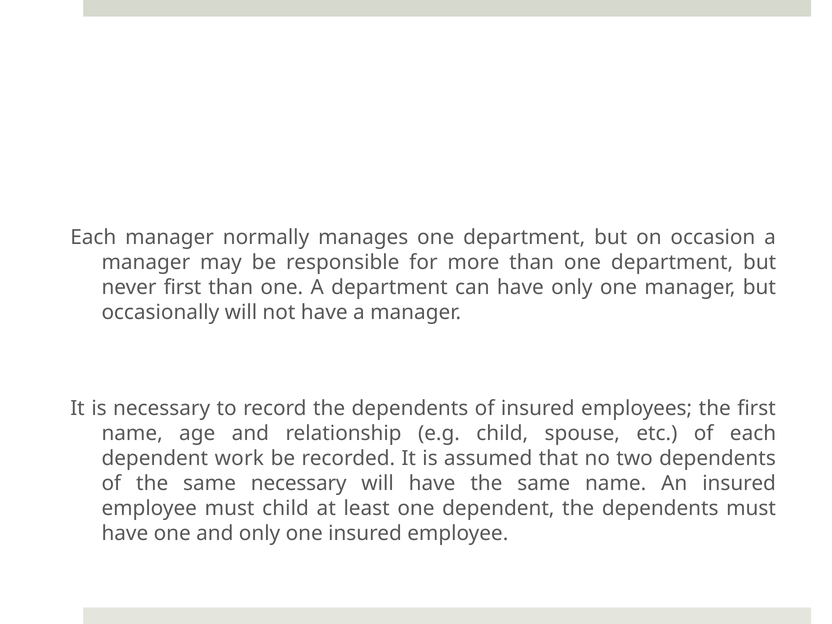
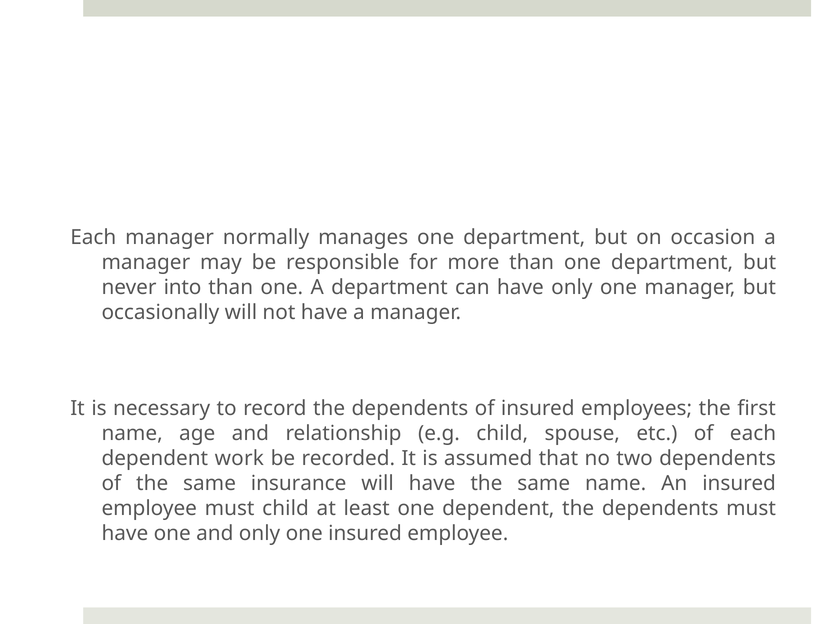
never first: first -> into (183, 287)
same necessary: necessary -> insurance (299, 483)
